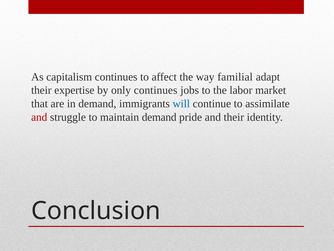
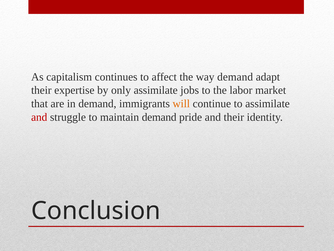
way familial: familial -> demand (235, 77)
only continues: continues -> assimilate (156, 90)
will colour: blue -> orange (181, 103)
